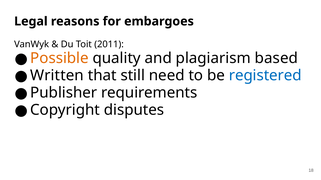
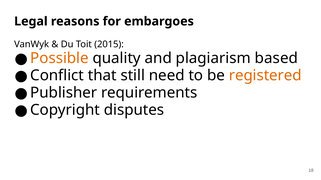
2011: 2011 -> 2015 (109, 44)
Written: Written -> Conflict (57, 76)
registered colour: blue -> orange (265, 76)
